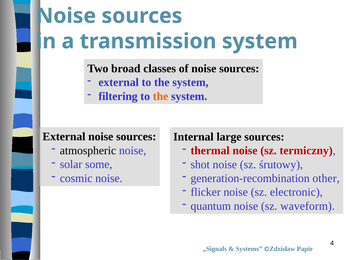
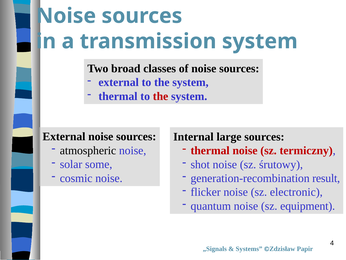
filtering: filtering -> thermal (118, 96)
the colour: orange -> red (161, 96)
other: other -> result (326, 178)
waveform: waveform -> equipment (308, 206)
